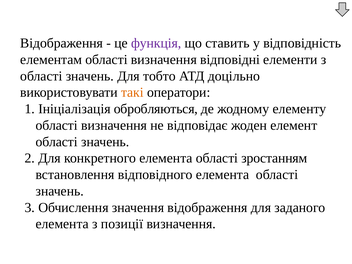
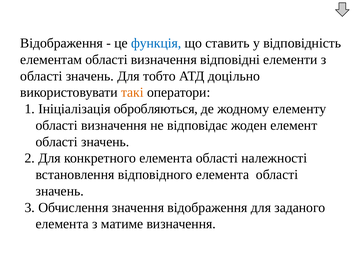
функція colour: purple -> blue (156, 43)
зростанням: зростанням -> належності (274, 158)
позиції: позиції -> матиме (122, 224)
